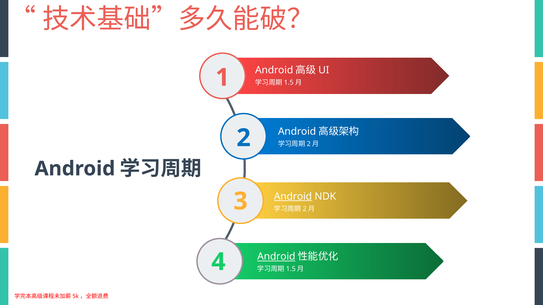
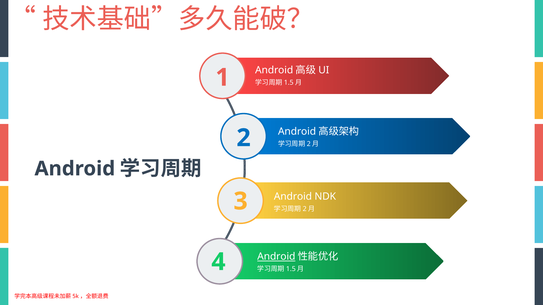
Android underline: present -> none (293, 197)
